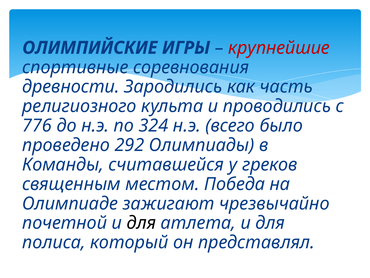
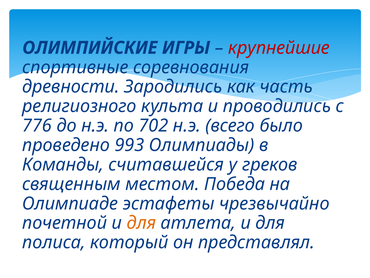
324: 324 -> 702 (153, 125)
292: 292 -> 993 (129, 145)
зажигают: зажигают -> эстафеты (169, 203)
для colour: black -> orange (141, 223)
